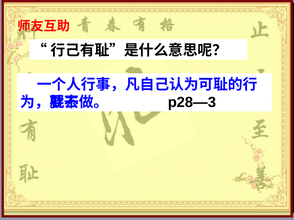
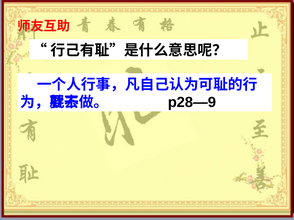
p28—3: p28—3 -> p28—9 (192, 102)
